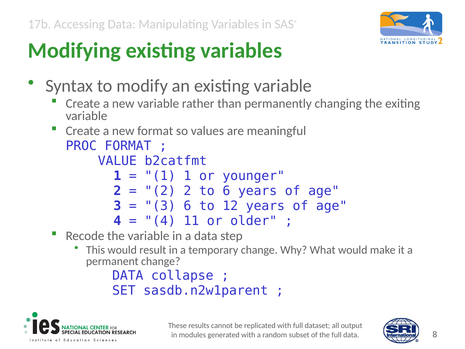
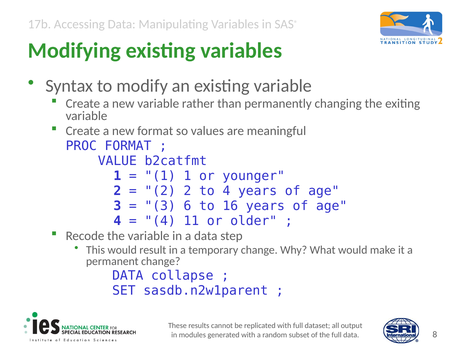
to 6: 6 -> 4 (226, 191)
12: 12 -> 16 (230, 206)
